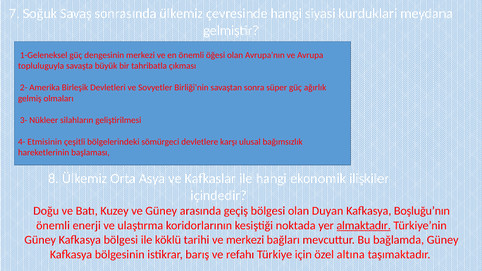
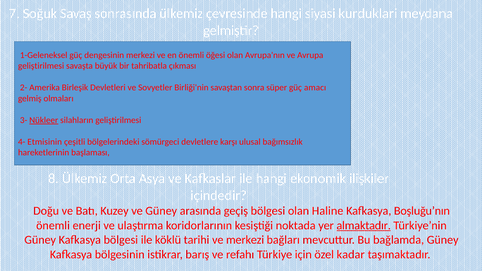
topluluguyla: topluluguyla -> geliştirilmesi (41, 66)
ağırlık: ağırlık -> amacı (315, 88)
Nükleer underline: none -> present (44, 120)
Duyan: Duyan -> Haline (328, 211)
altına: altına -> kadar (351, 254)
